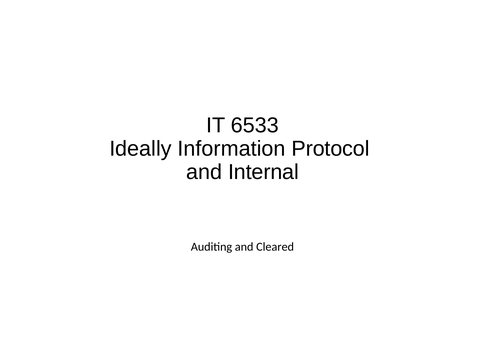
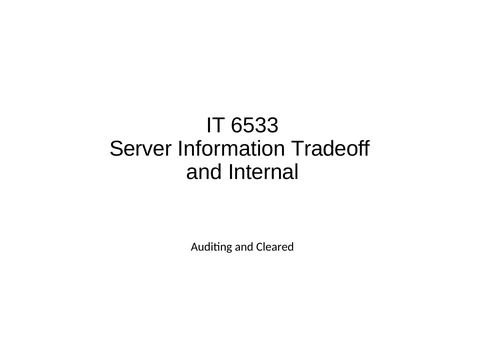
Ideally: Ideally -> Server (141, 149)
Protocol: Protocol -> Tradeoff (331, 149)
